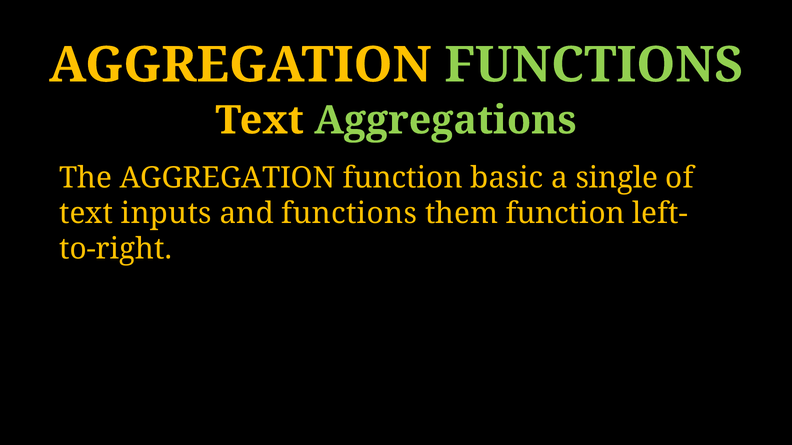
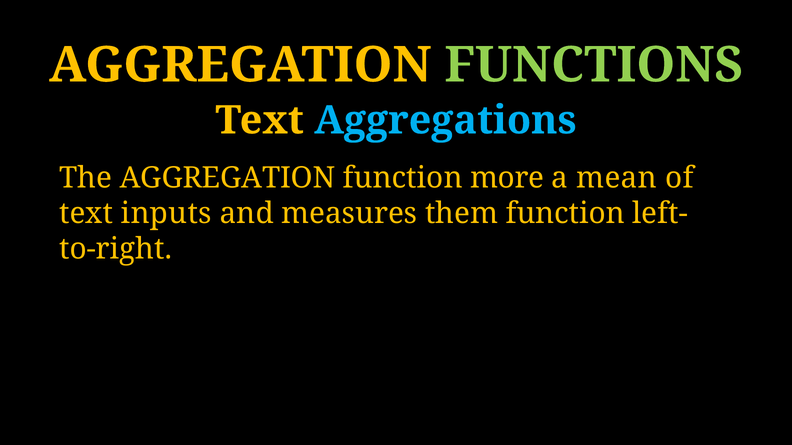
Aggregations colour: light green -> light blue (445, 120)
basic: basic -> more (507, 178)
single: single -> mean (617, 178)
and functions: functions -> measures (349, 214)
